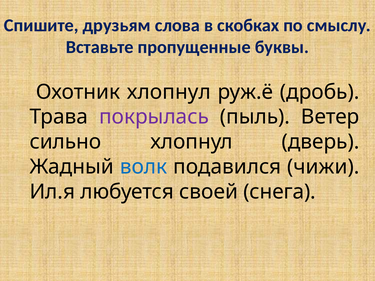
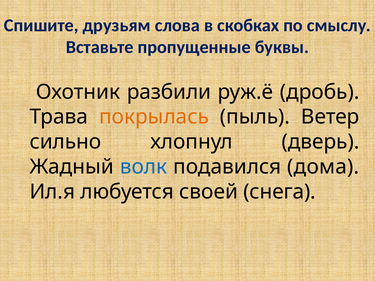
Охотник хлопнул: хлопнул -> разбили (169, 92)
покрылась colour: purple -> orange (154, 117)
чижи: чижи -> дома (323, 167)
